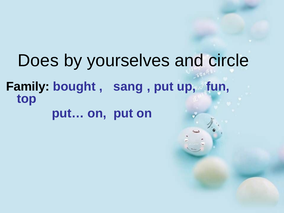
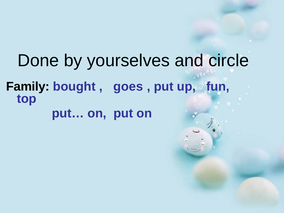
Does: Does -> Done (38, 61)
sang: sang -> goes (128, 87)
